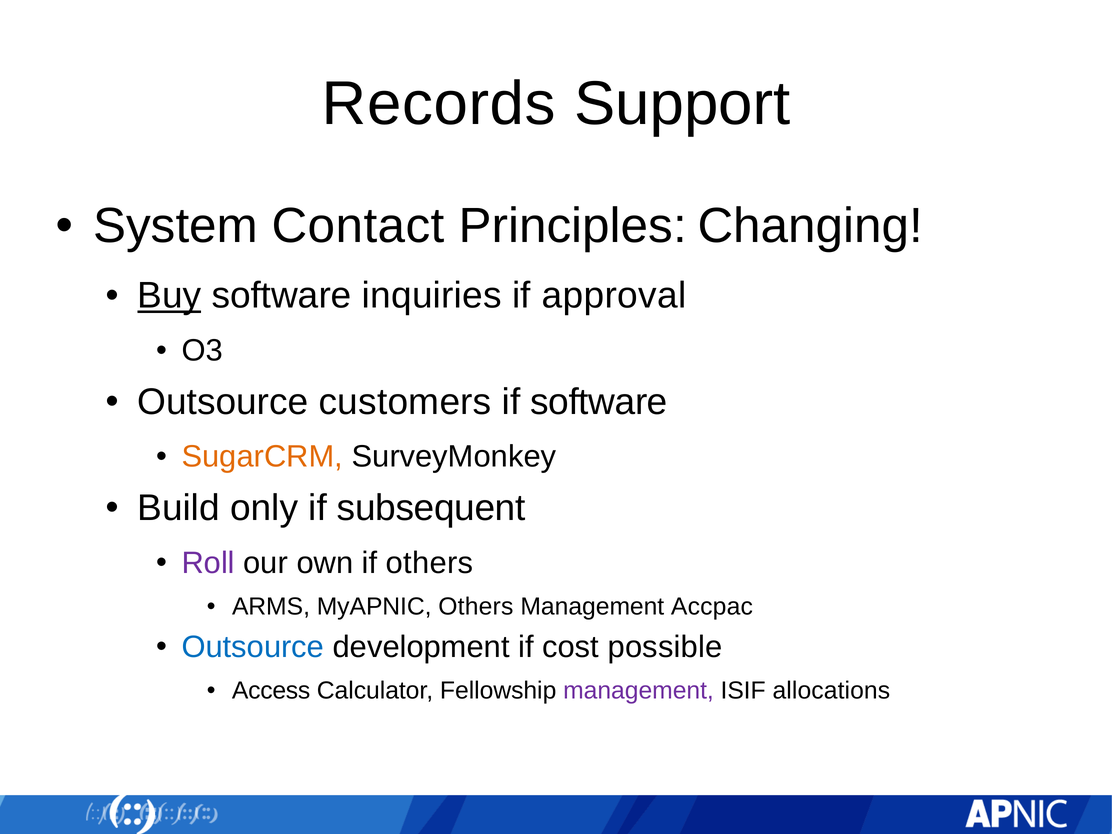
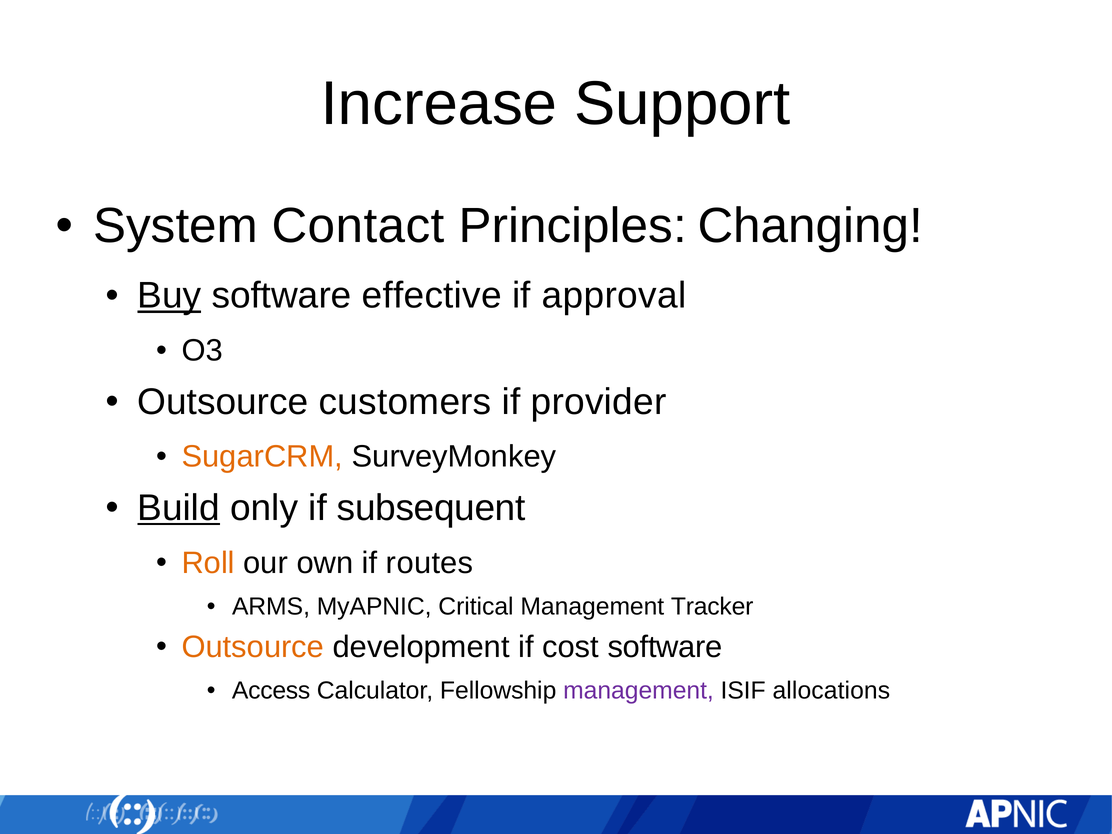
Records: Records -> Increase (439, 104)
inquiries: inquiries -> effective (432, 296)
if software: software -> provider (599, 402)
Build underline: none -> present (179, 508)
Roll colour: purple -> orange (208, 563)
if others: others -> routes (430, 563)
MyAPNIC Others: Others -> Critical (476, 607)
Accpac: Accpac -> Tracker (712, 607)
Outsource colour: blue -> orange (253, 647)
cost possible: possible -> software (665, 647)
